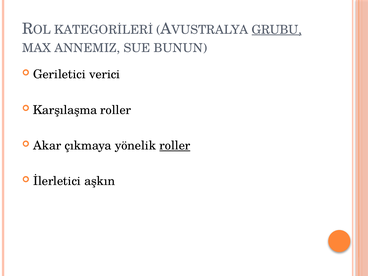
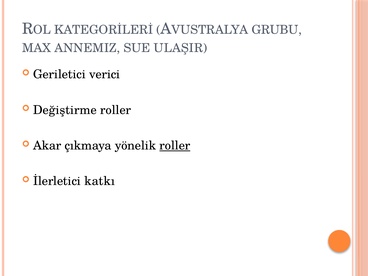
GRUBU underline: present -> none (277, 30)
BUNUN: BUNUN -> ULAŞIR (180, 48)
Karşılaşma: Karşılaşma -> Değiştirme (65, 110)
aşkın: aşkın -> katkı (100, 181)
